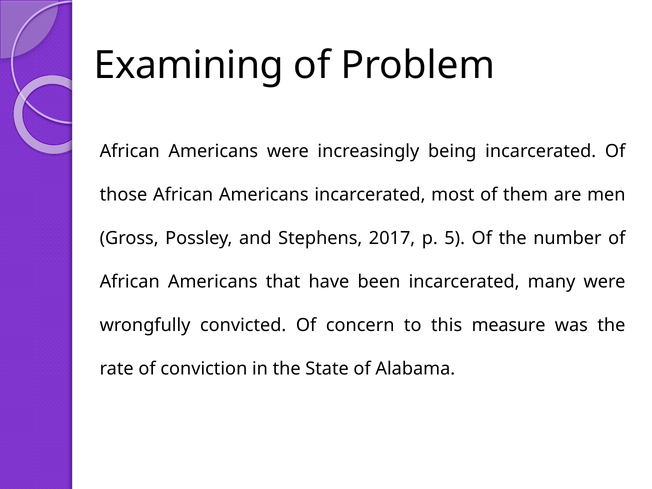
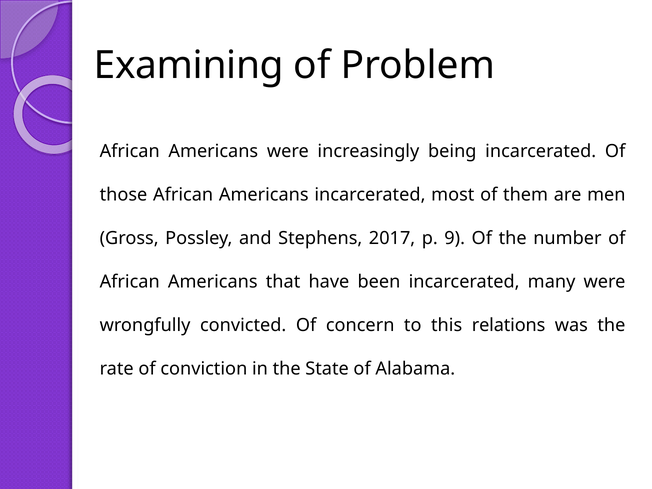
5: 5 -> 9 (455, 238)
measure: measure -> relations (509, 325)
